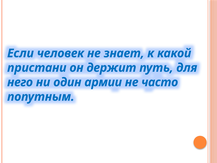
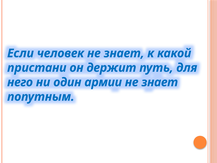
часто: часто -> знает (160, 82)
